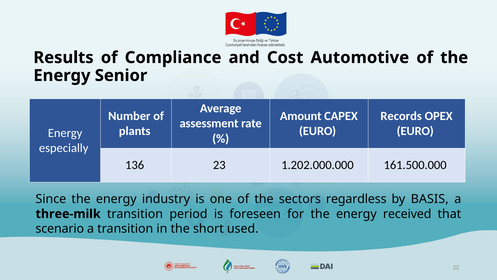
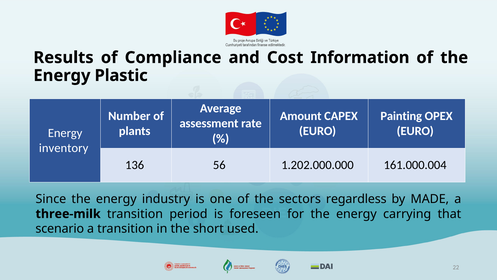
Automotive: Automotive -> Information (360, 57)
Senior: Senior -> Plastic (121, 75)
Records: Records -> Painting (401, 116)
especially: especially -> inventory (64, 148)
23: 23 -> 56 (219, 165)
161.500.000: 161.500.000 -> 161.000.004 (415, 165)
BASIS: BASIS -> MADE (430, 199)
received: received -> carrying (407, 214)
